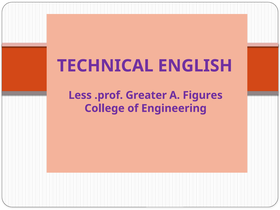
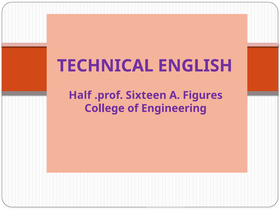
Less: Less -> Half (80, 95)
Greater: Greater -> Sixteen (146, 95)
